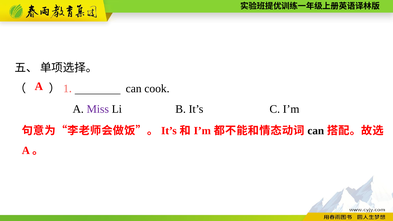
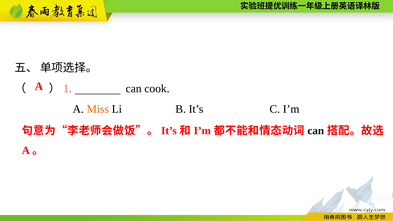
Miss colour: purple -> orange (98, 109)
